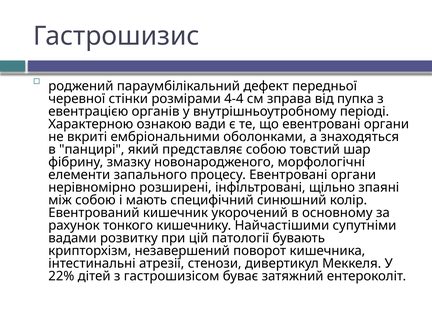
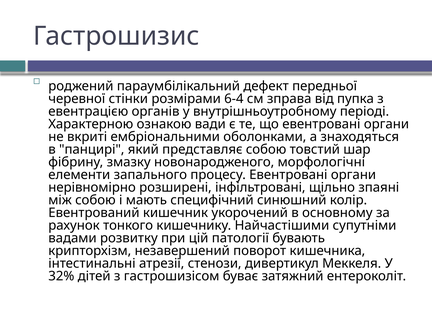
4-4: 4-4 -> 6-4 (234, 99)
22%: 22% -> 32% (61, 276)
